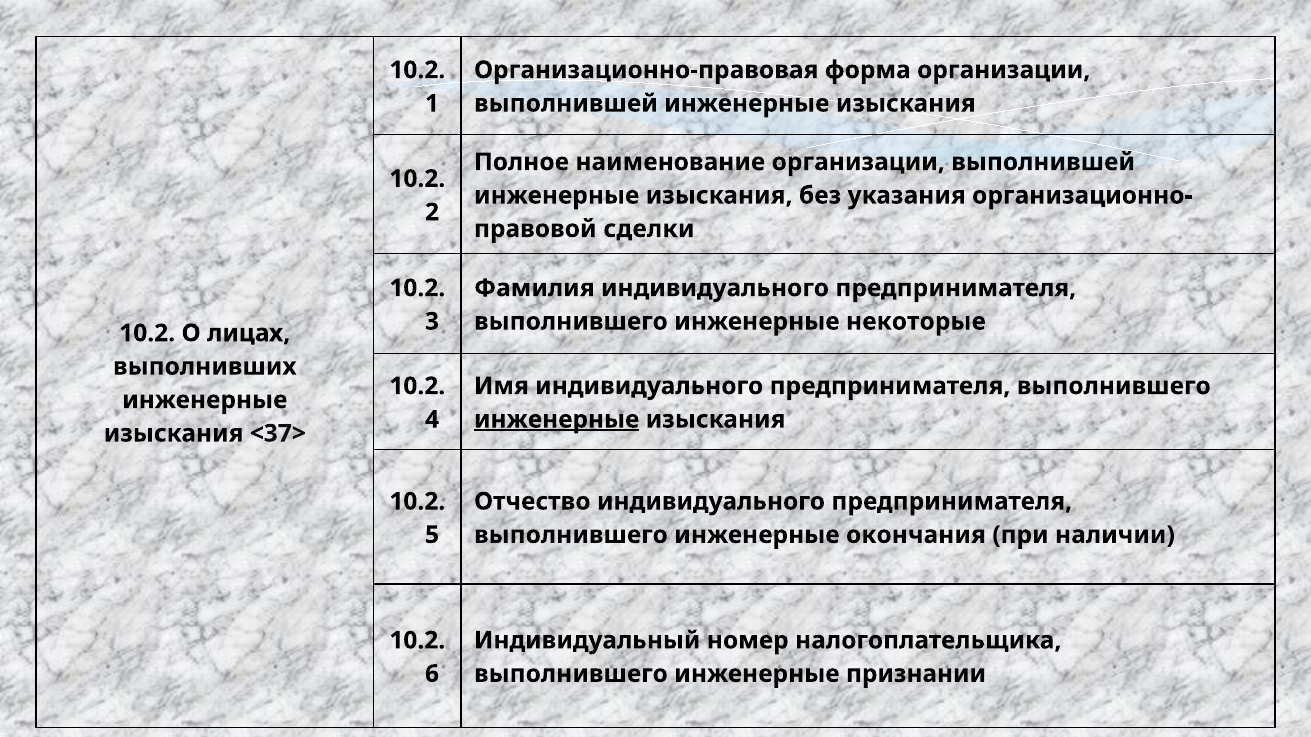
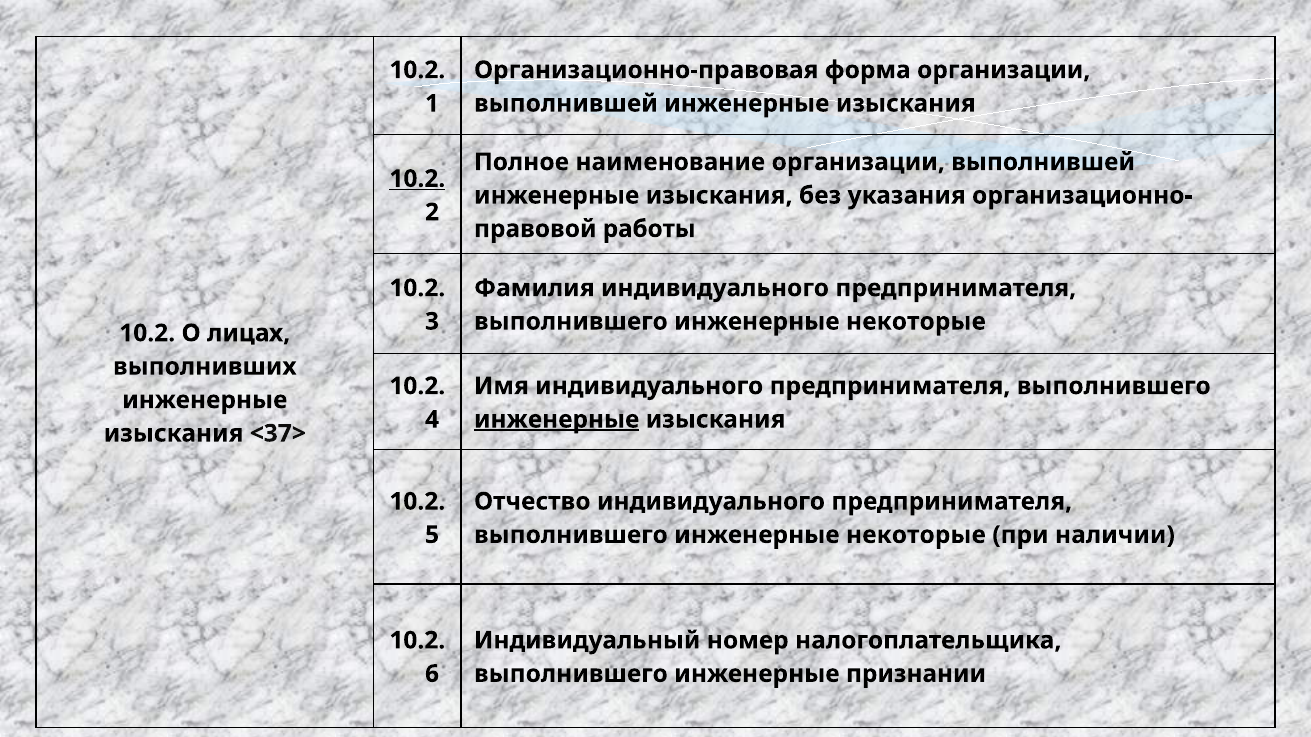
10.2 underline: none -> present (417, 179)
сделки: сделки -> работы (649, 229)
окончания: окончания -> некоторые (916, 535)
